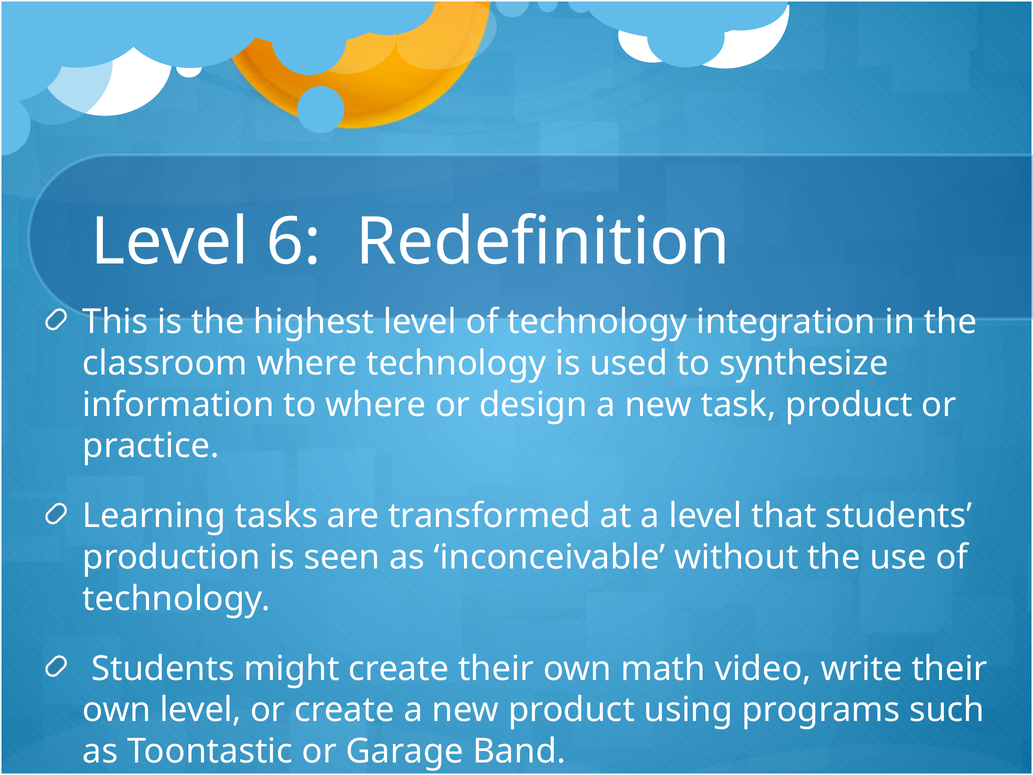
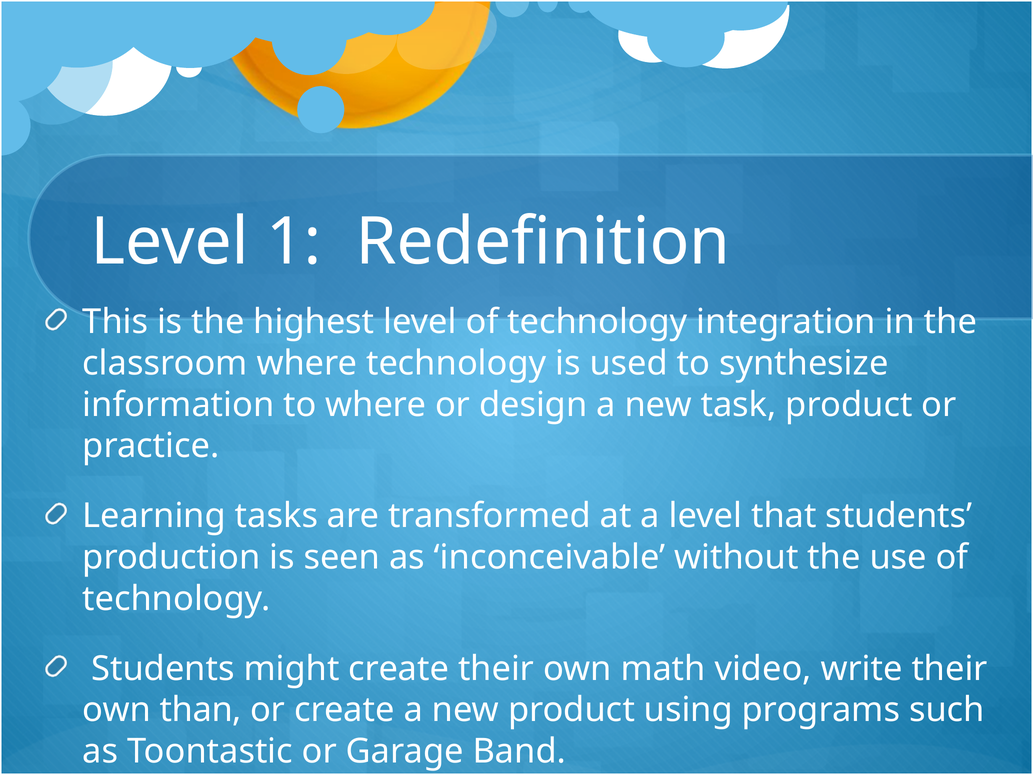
6: 6 -> 1 (294, 242)
own level: level -> than (201, 710)
